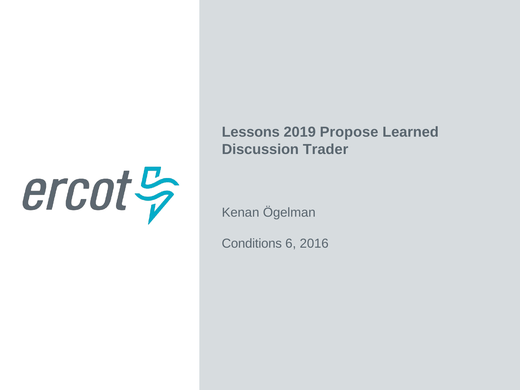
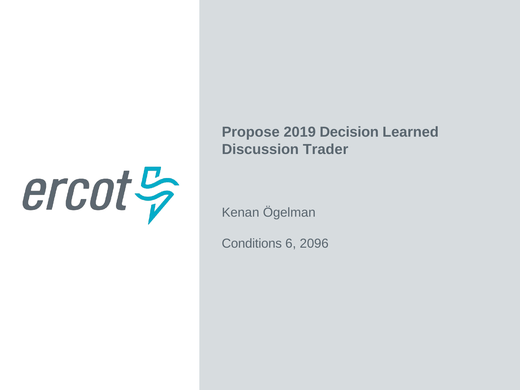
Lessons: Lessons -> Propose (251, 132)
Propose: Propose -> Decision (349, 132)
2016: 2016 -> 2096 (314, 244)
